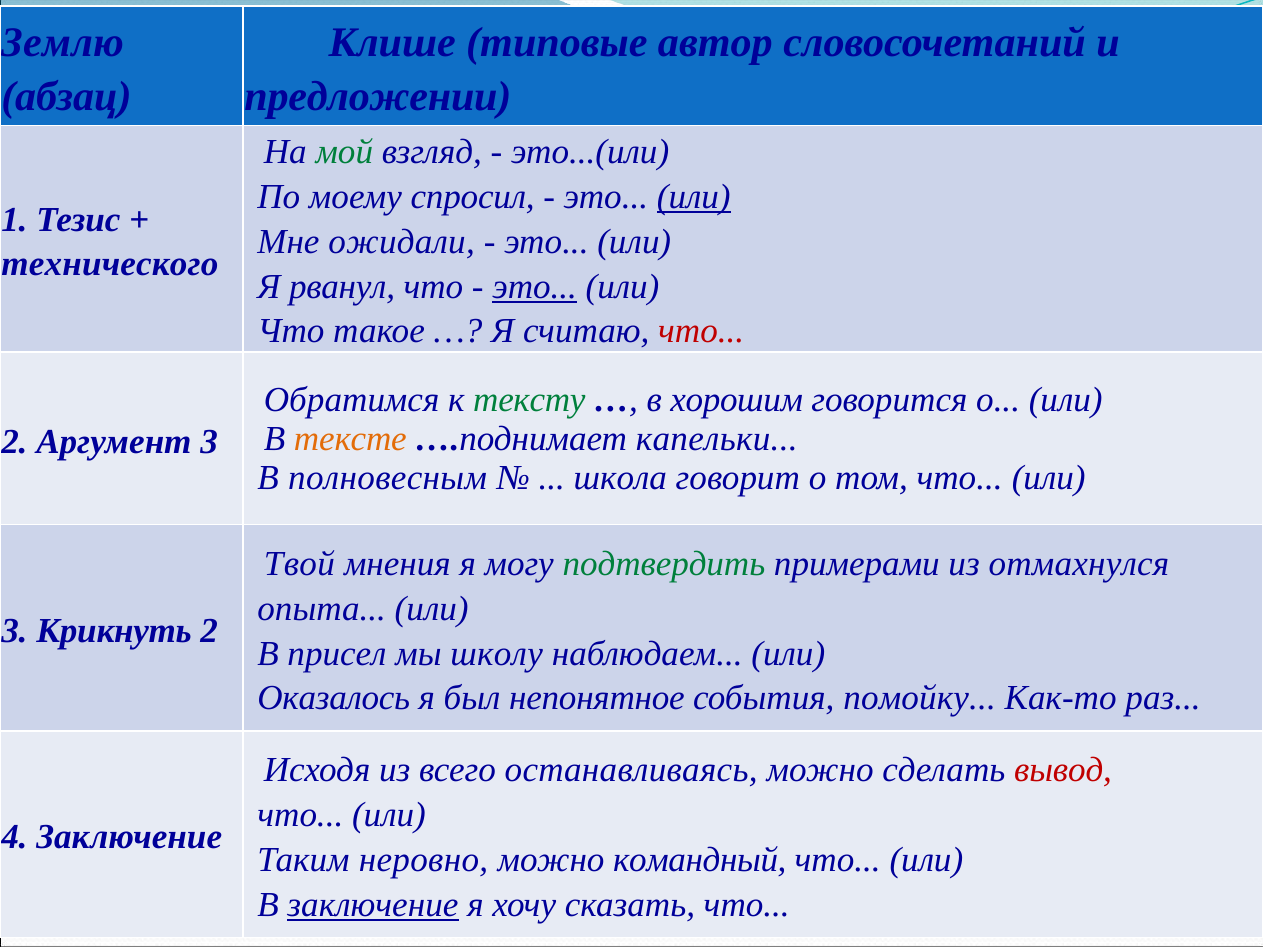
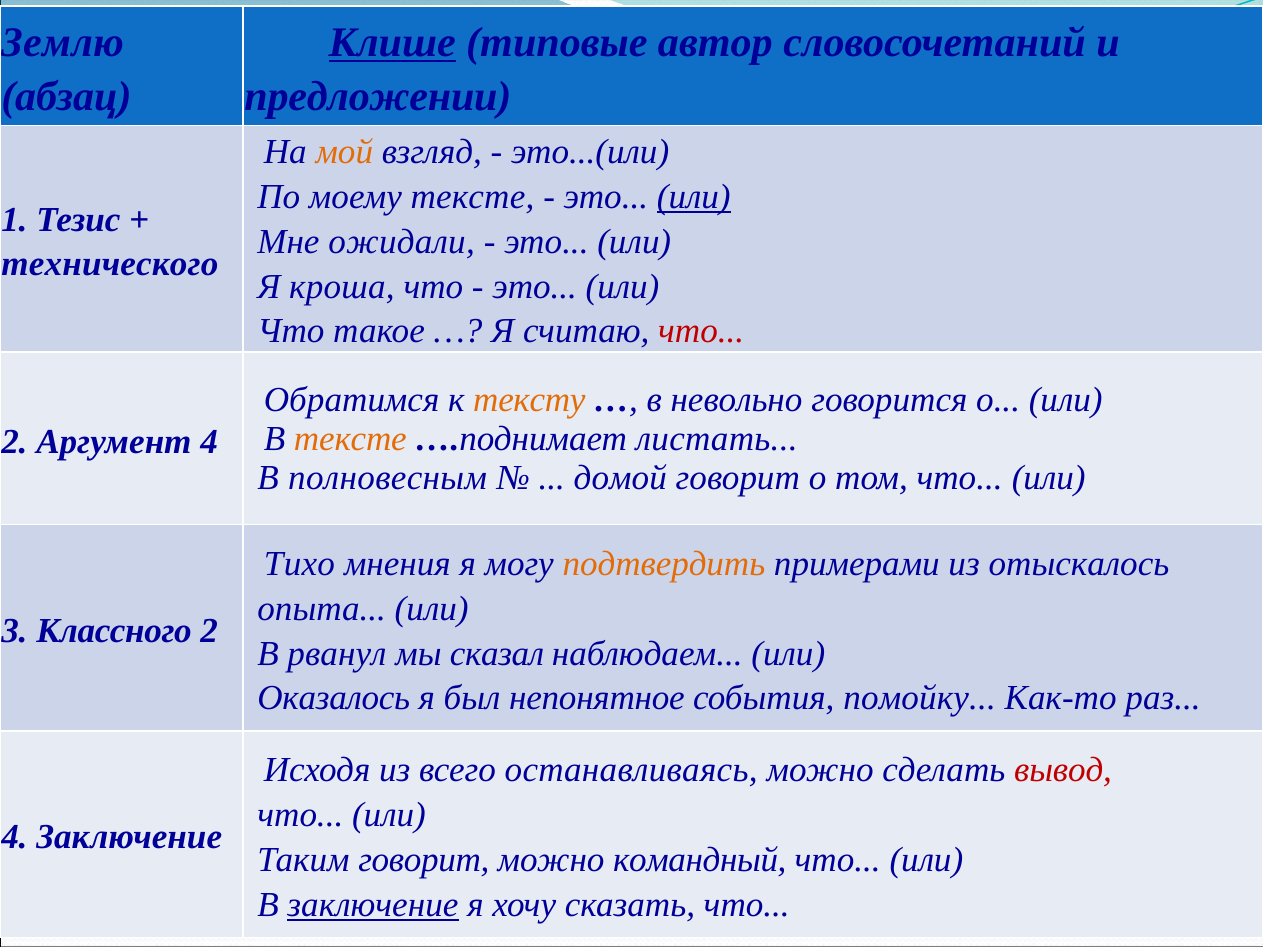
Клише underline: none -> present (392, 43)
мой colour: green -> orange (344, 152)
моему спросил: спросил -> тексте (472, 197)
рванул: рванул -> кроша (342, 287)
это underline: present -> none (535, 287)
тексту colour: green -> orange (529, 400)
хорошим: хорошим -> невольно (737, 400)
капельки: капельки -> листать (717, 439)
Аргумент 3: 3 -> 4 (209, 442)
школа: школа -> домой (620, 478)
Твой: Твой -> Тихо (299, 564)
подтвердить colour: green -> orange (664, 564)
отмахнулся: отмахнулся -> отыскалось (1079, 564)
Крикнуть: Крикнуть -> Классного (114, 631)
присел: присел -> рванул (337, 654)
школу: школу -> сказал (497, 654)
Таким неровно: неровно -> говорит (424, 860)
